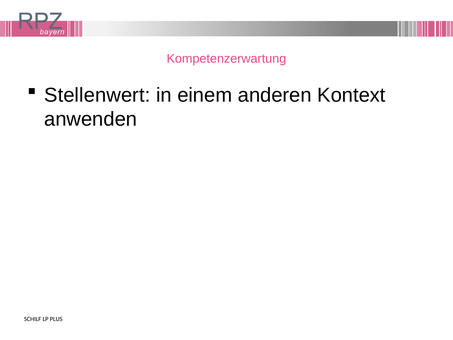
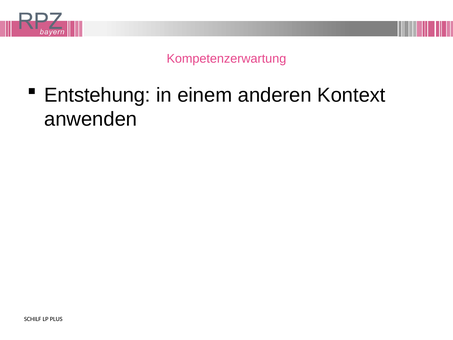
Stellenwert: Stellenwert -> Entstehung (97, 95)
